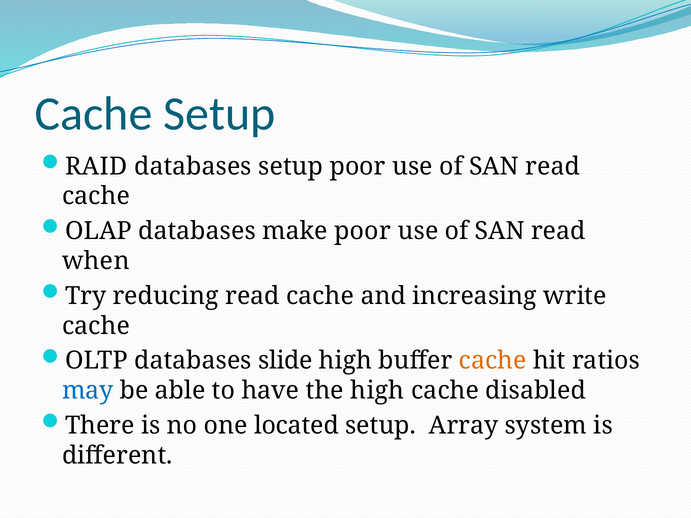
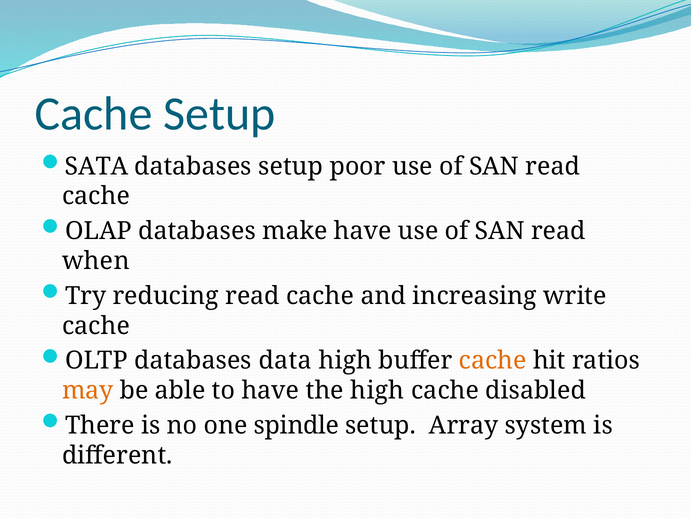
RAID: RAID -> SATA (97, 166)
make poor: poor -> have (363, 231)
slide: slide -> data (285, 361)
may colour: blue -> orange (88, 391)
located: located -> spindle (297, 426)
